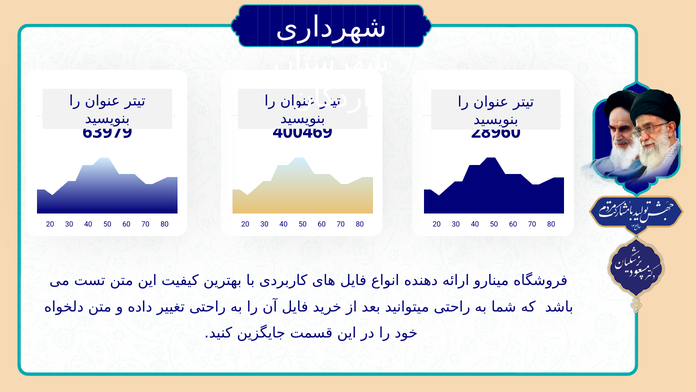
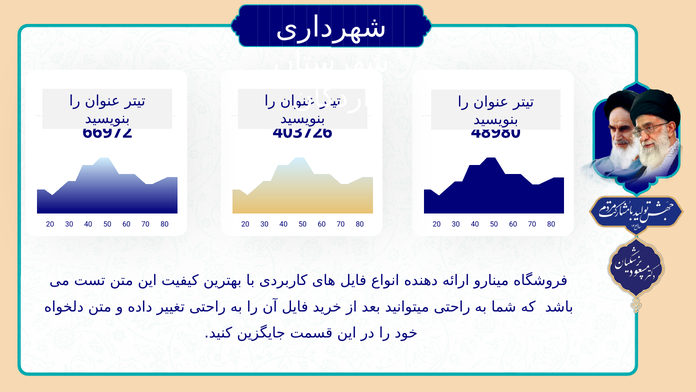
63979: 63979 -> 66972 (107, 132)
400469: 400469 -> 403726 (303, 132)
28960: 28960 -> 48980 (496, 132)
